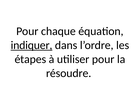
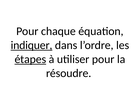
étapes underline: none -> present (30, 59)
